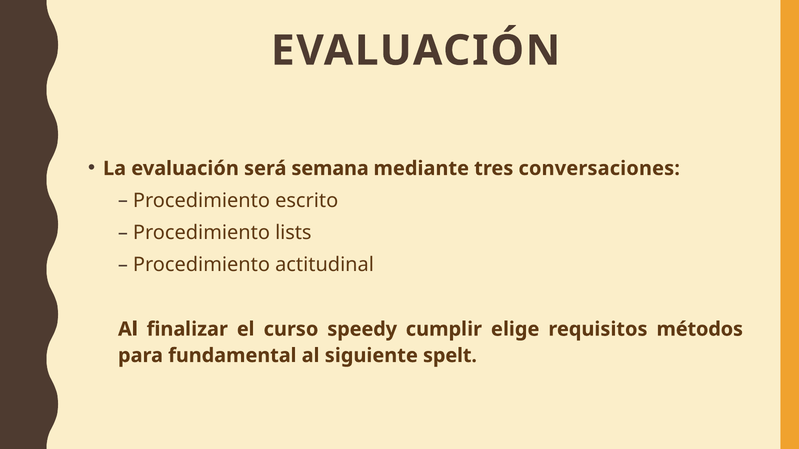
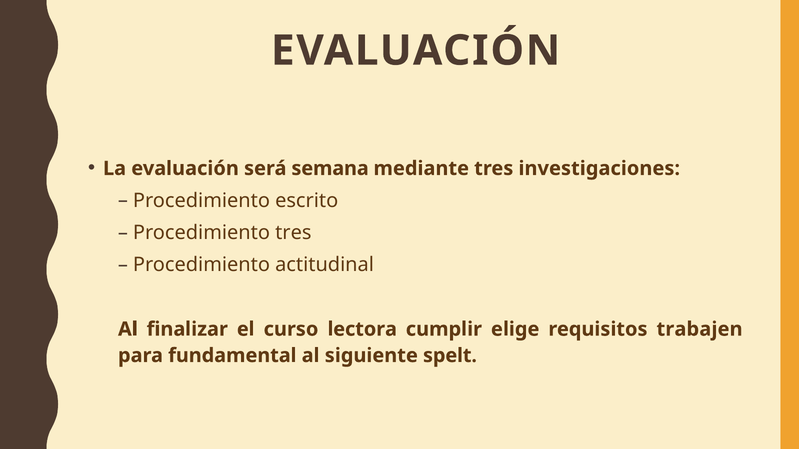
conversaciones: conversaciones -> investigaciones (599, 169)
Procedimiento lists: lists -> tres (293, 233)
speedy: speedy -> lectora (362, 329)
métodos: métodos -> trabajen (700, 329)
